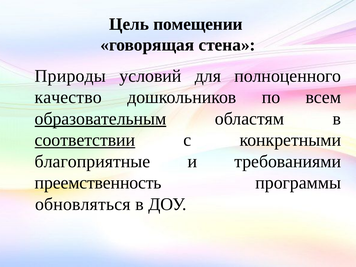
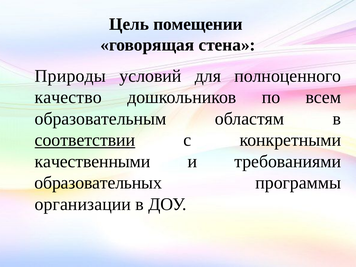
образовательным underline: present -> none (100, 119)
благоприятные: благоприятные -> качественными (93, 161)
преемственность: преемственность -> образовательных (98, 183)
обновляться: обновляться -> организации (83, 204)
